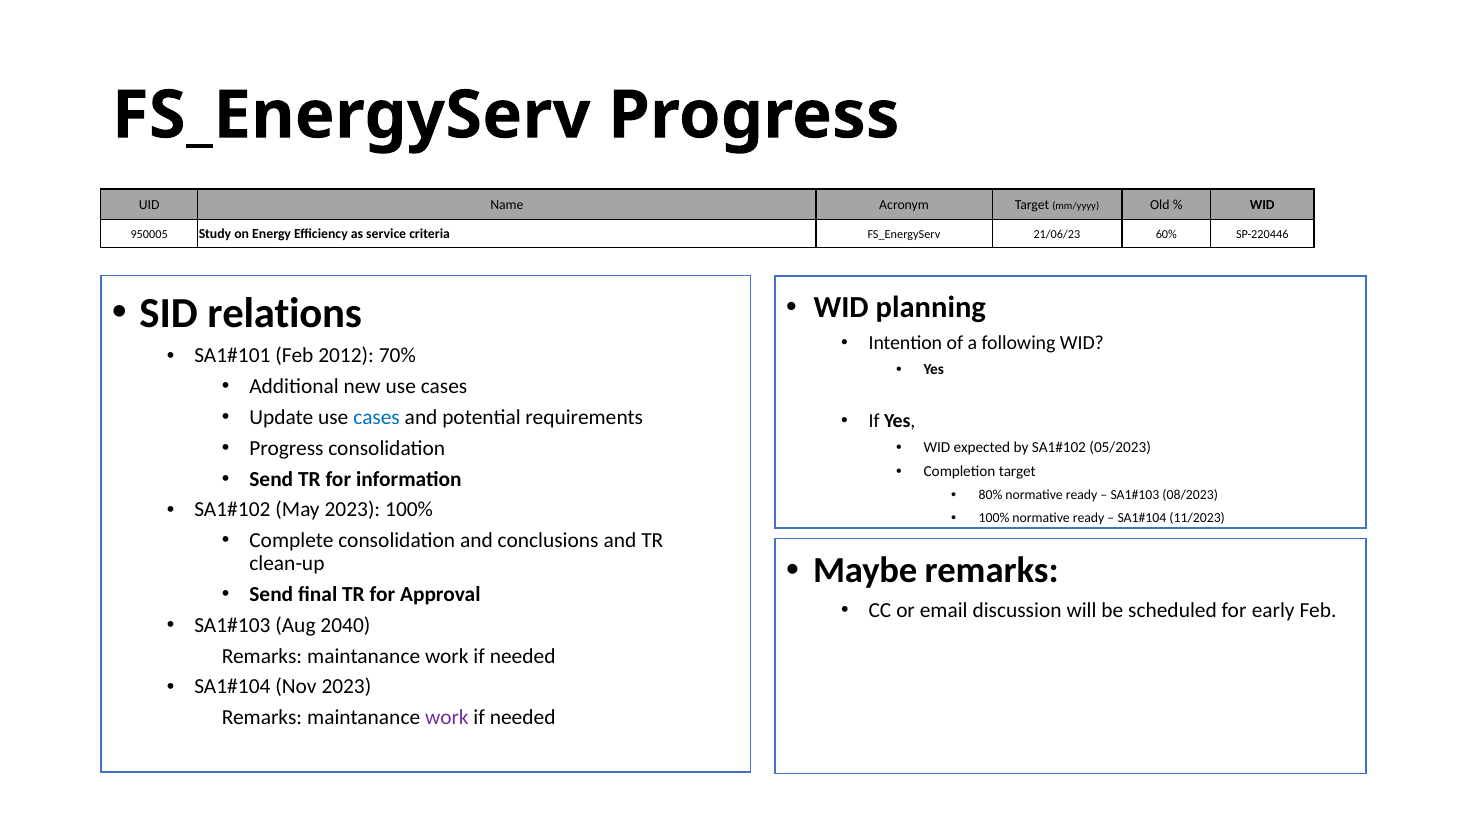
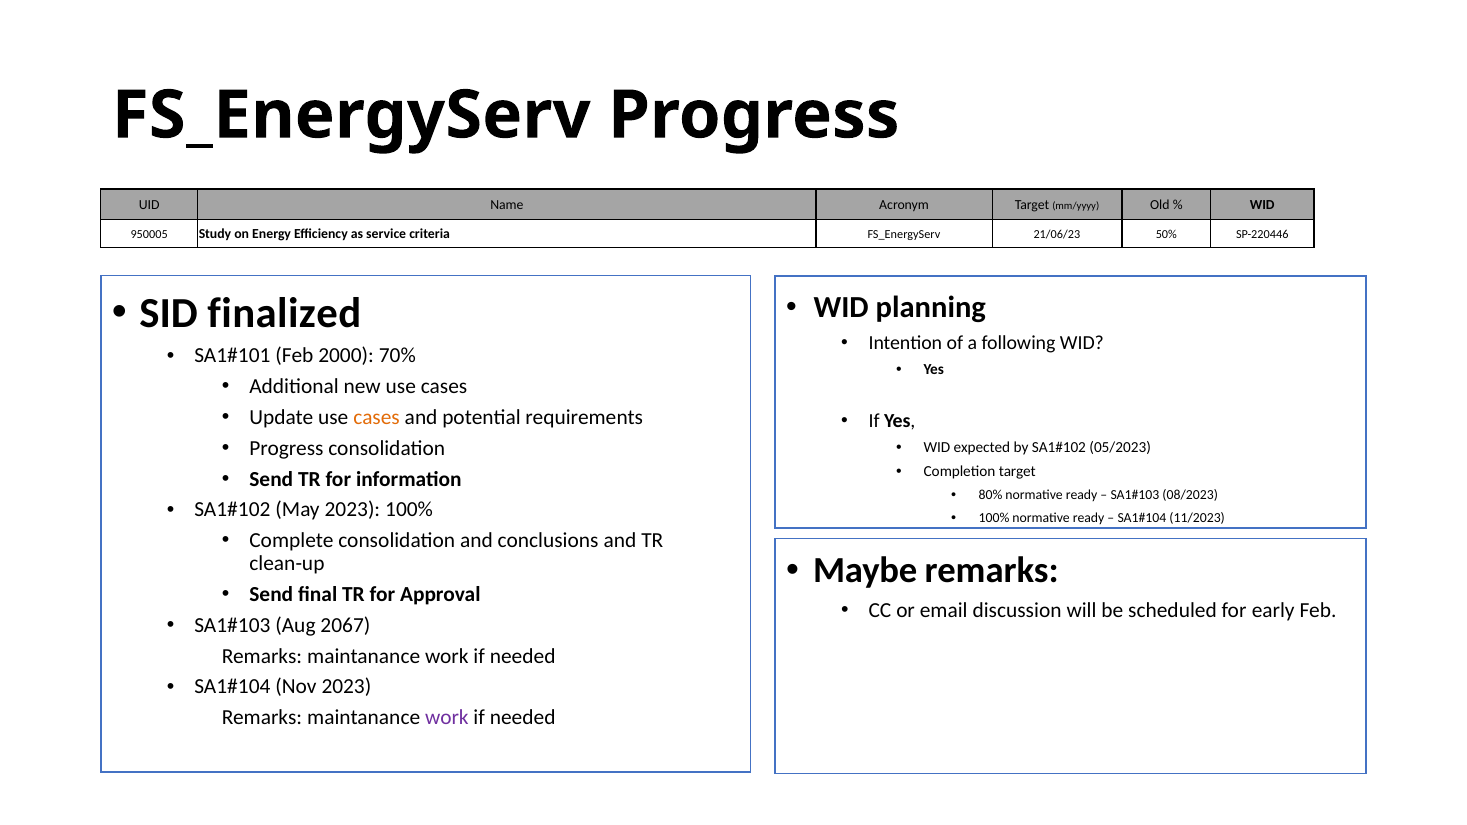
60%: 60% -> 50% (1166, 234)
relations: relations -> finalized (284, 313)
2012: 2012 -> 2000 (346, 356)
cases colour: blue -> orange (377, 418)
2040: 2040 -> 2067 (345, 625)
